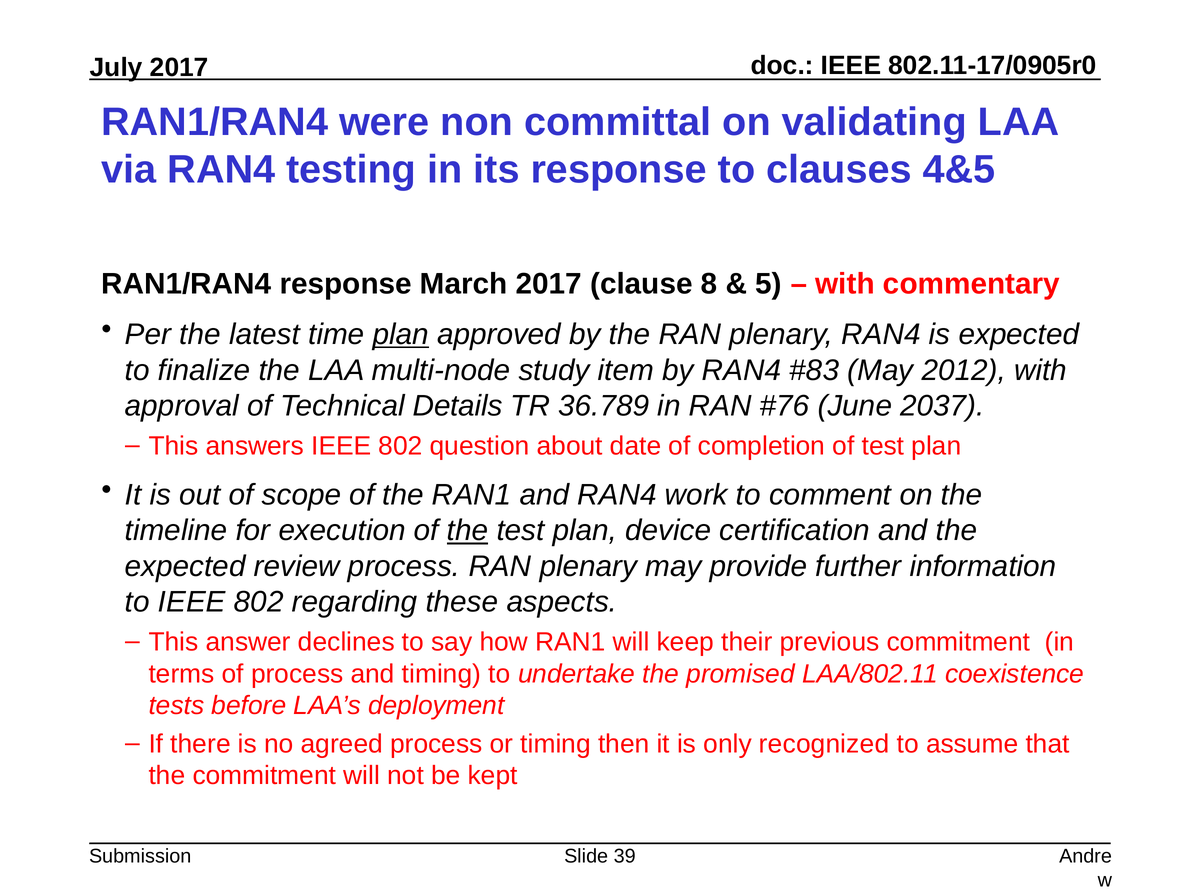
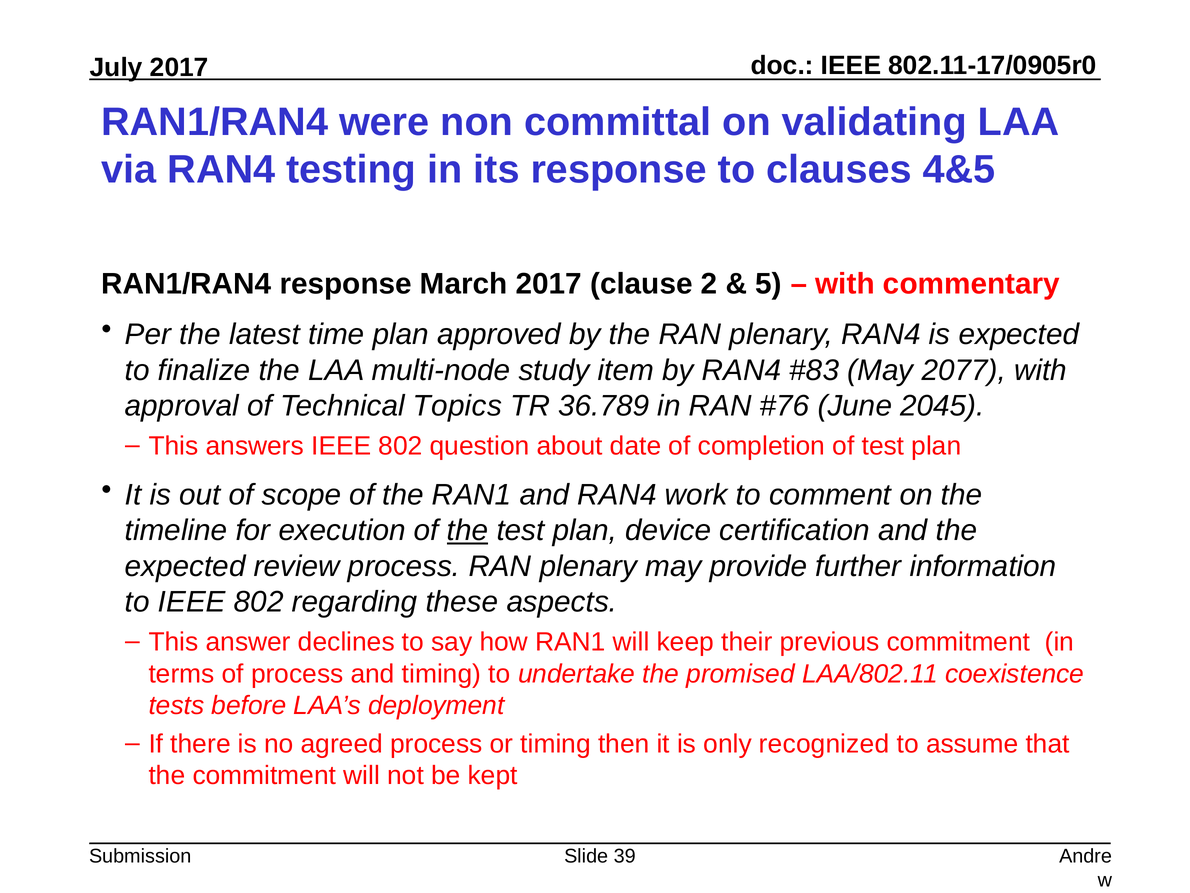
8: 8 -> 2 (709, 284)
plan underline: present -> none (401, 334)
2012: 2012 -> 2077 (964, 370)
Details: Details -> Topics (457, 406)
2037: 2037 -> 2045 (942, 406)
